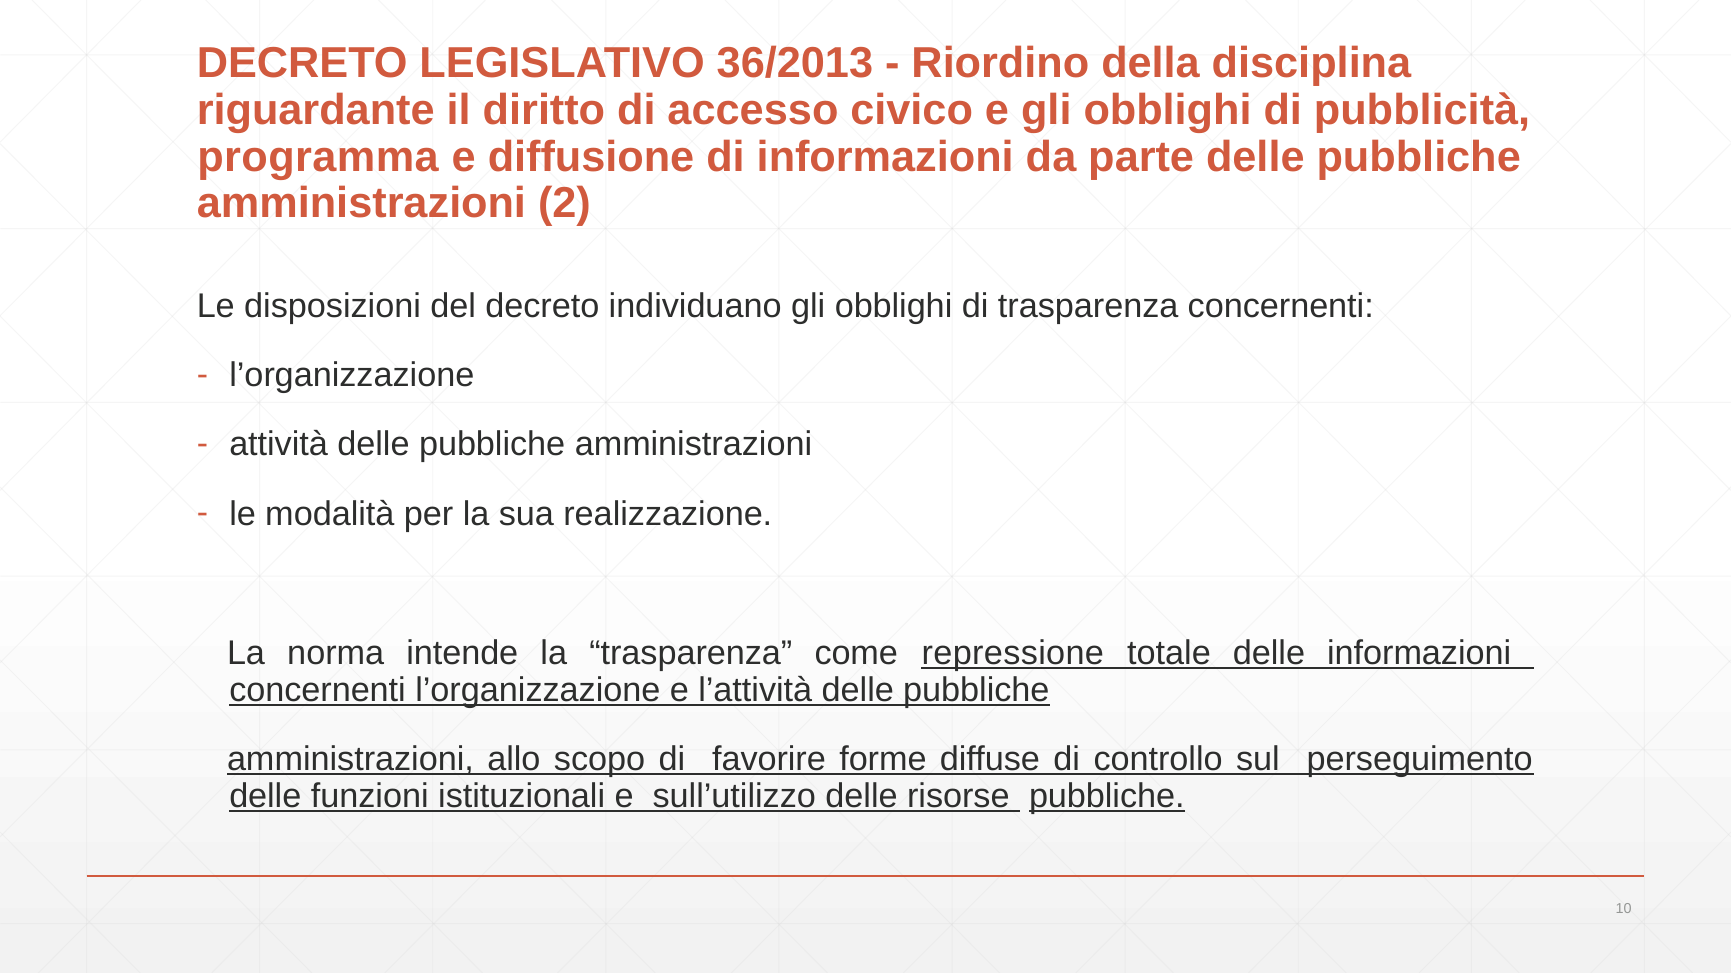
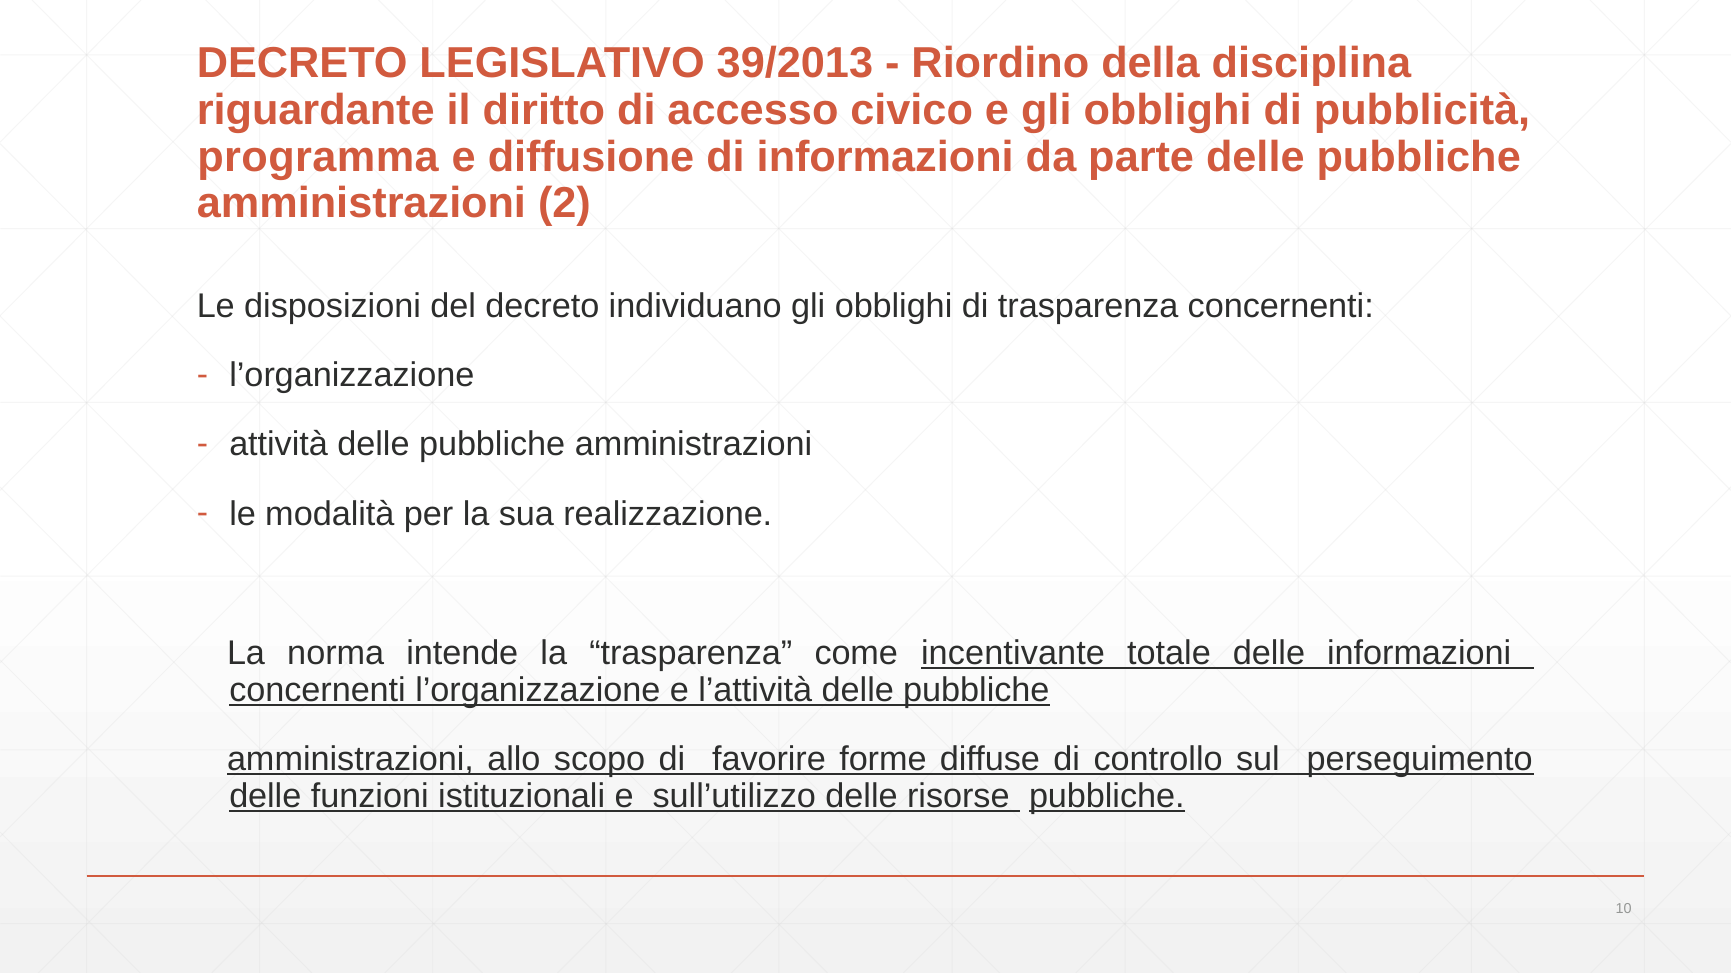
36/2013: 36/2013 -> 39/2013 (795, 63)
repressione: repressione -> incentivante (1013, 653)
